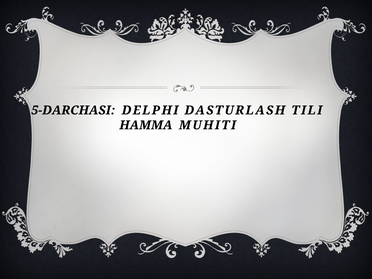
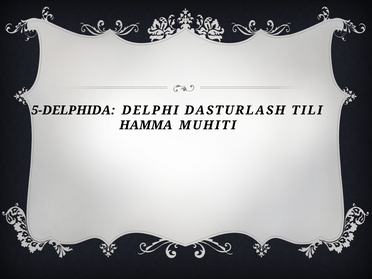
5-DARCHASI: 5-DARCHASI -> 5-DELPHIDA (73, 110)
